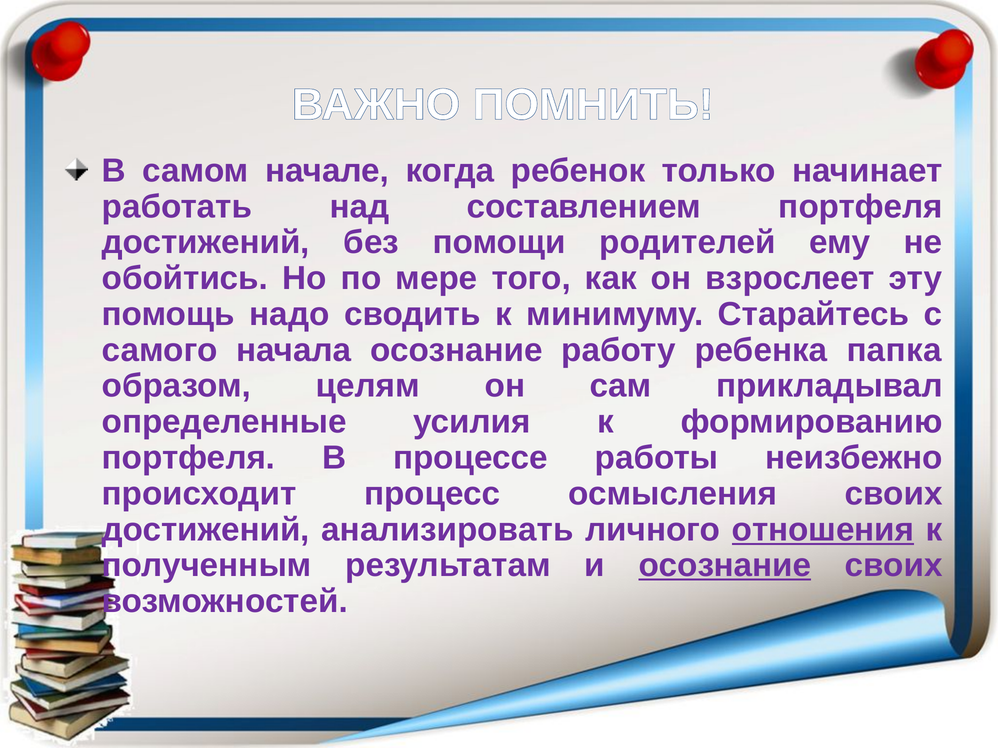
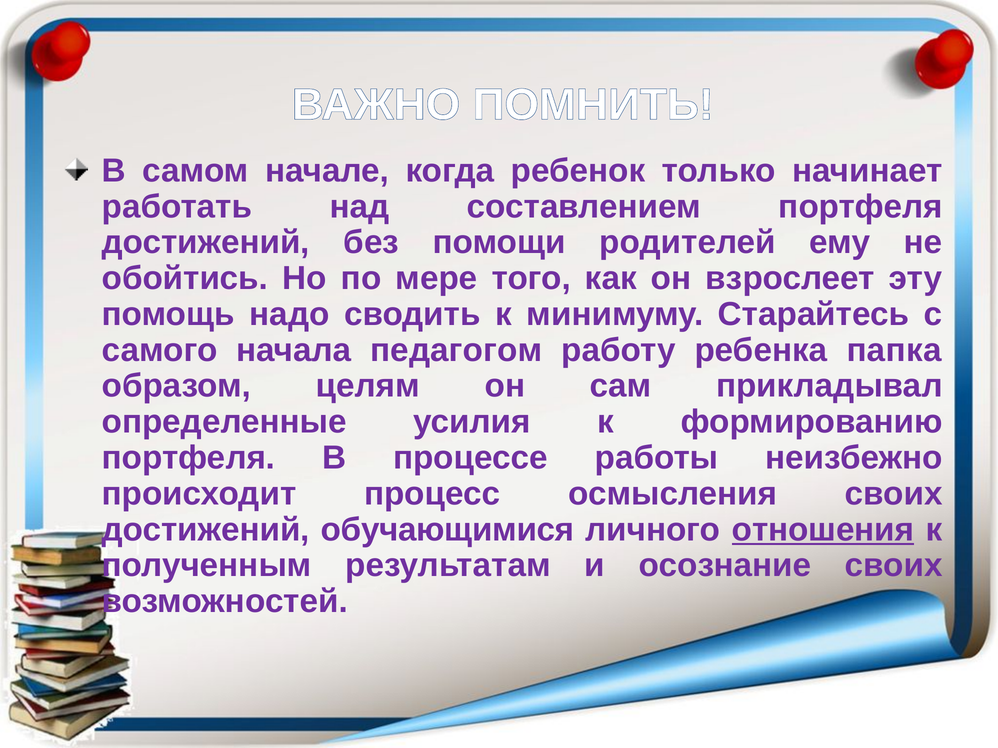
начала осознание: осознание -> педагогом (456, 350)
анализировать: анализировать -> обучающимися (448, 530)
осознание underline: present -> none (725, 566)
